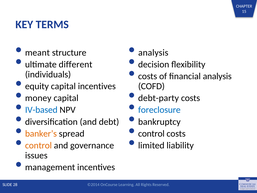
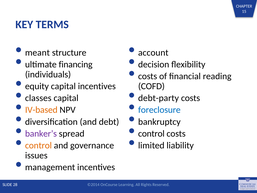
analysis: analysis -> account (153, 52)
different: different -> financing (76, 64)
financial analysis: analysis -> reading (217, 76)
money: money -> classes (38, 98)
IV-based colour: blue -> orange (41, 110)
banker’s colour: orange -> purple (41, 133)
